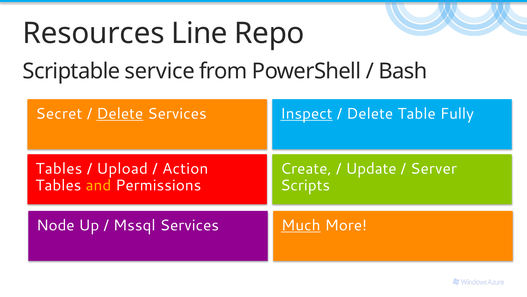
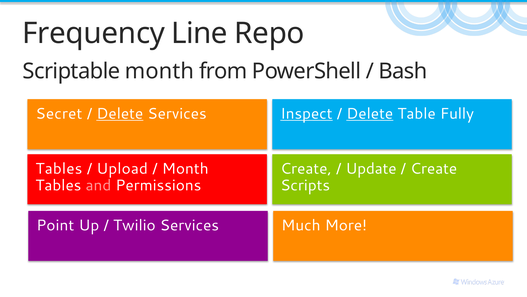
Resources: Resources -> Frequency (94, 33)
Scriptable service: service -> month (160, 71)
Delete underline: none -> present (370, 114)
Action: Action -> Month (185, 168)
Server: Server -> Create (434, 168)
and colour: yellow -> pink (98, 185)
Node: Node -> Point (55, 225)
Mssql: Mssql -> Twilio (134, 225)
Much underline: present -> none (301, 225)
